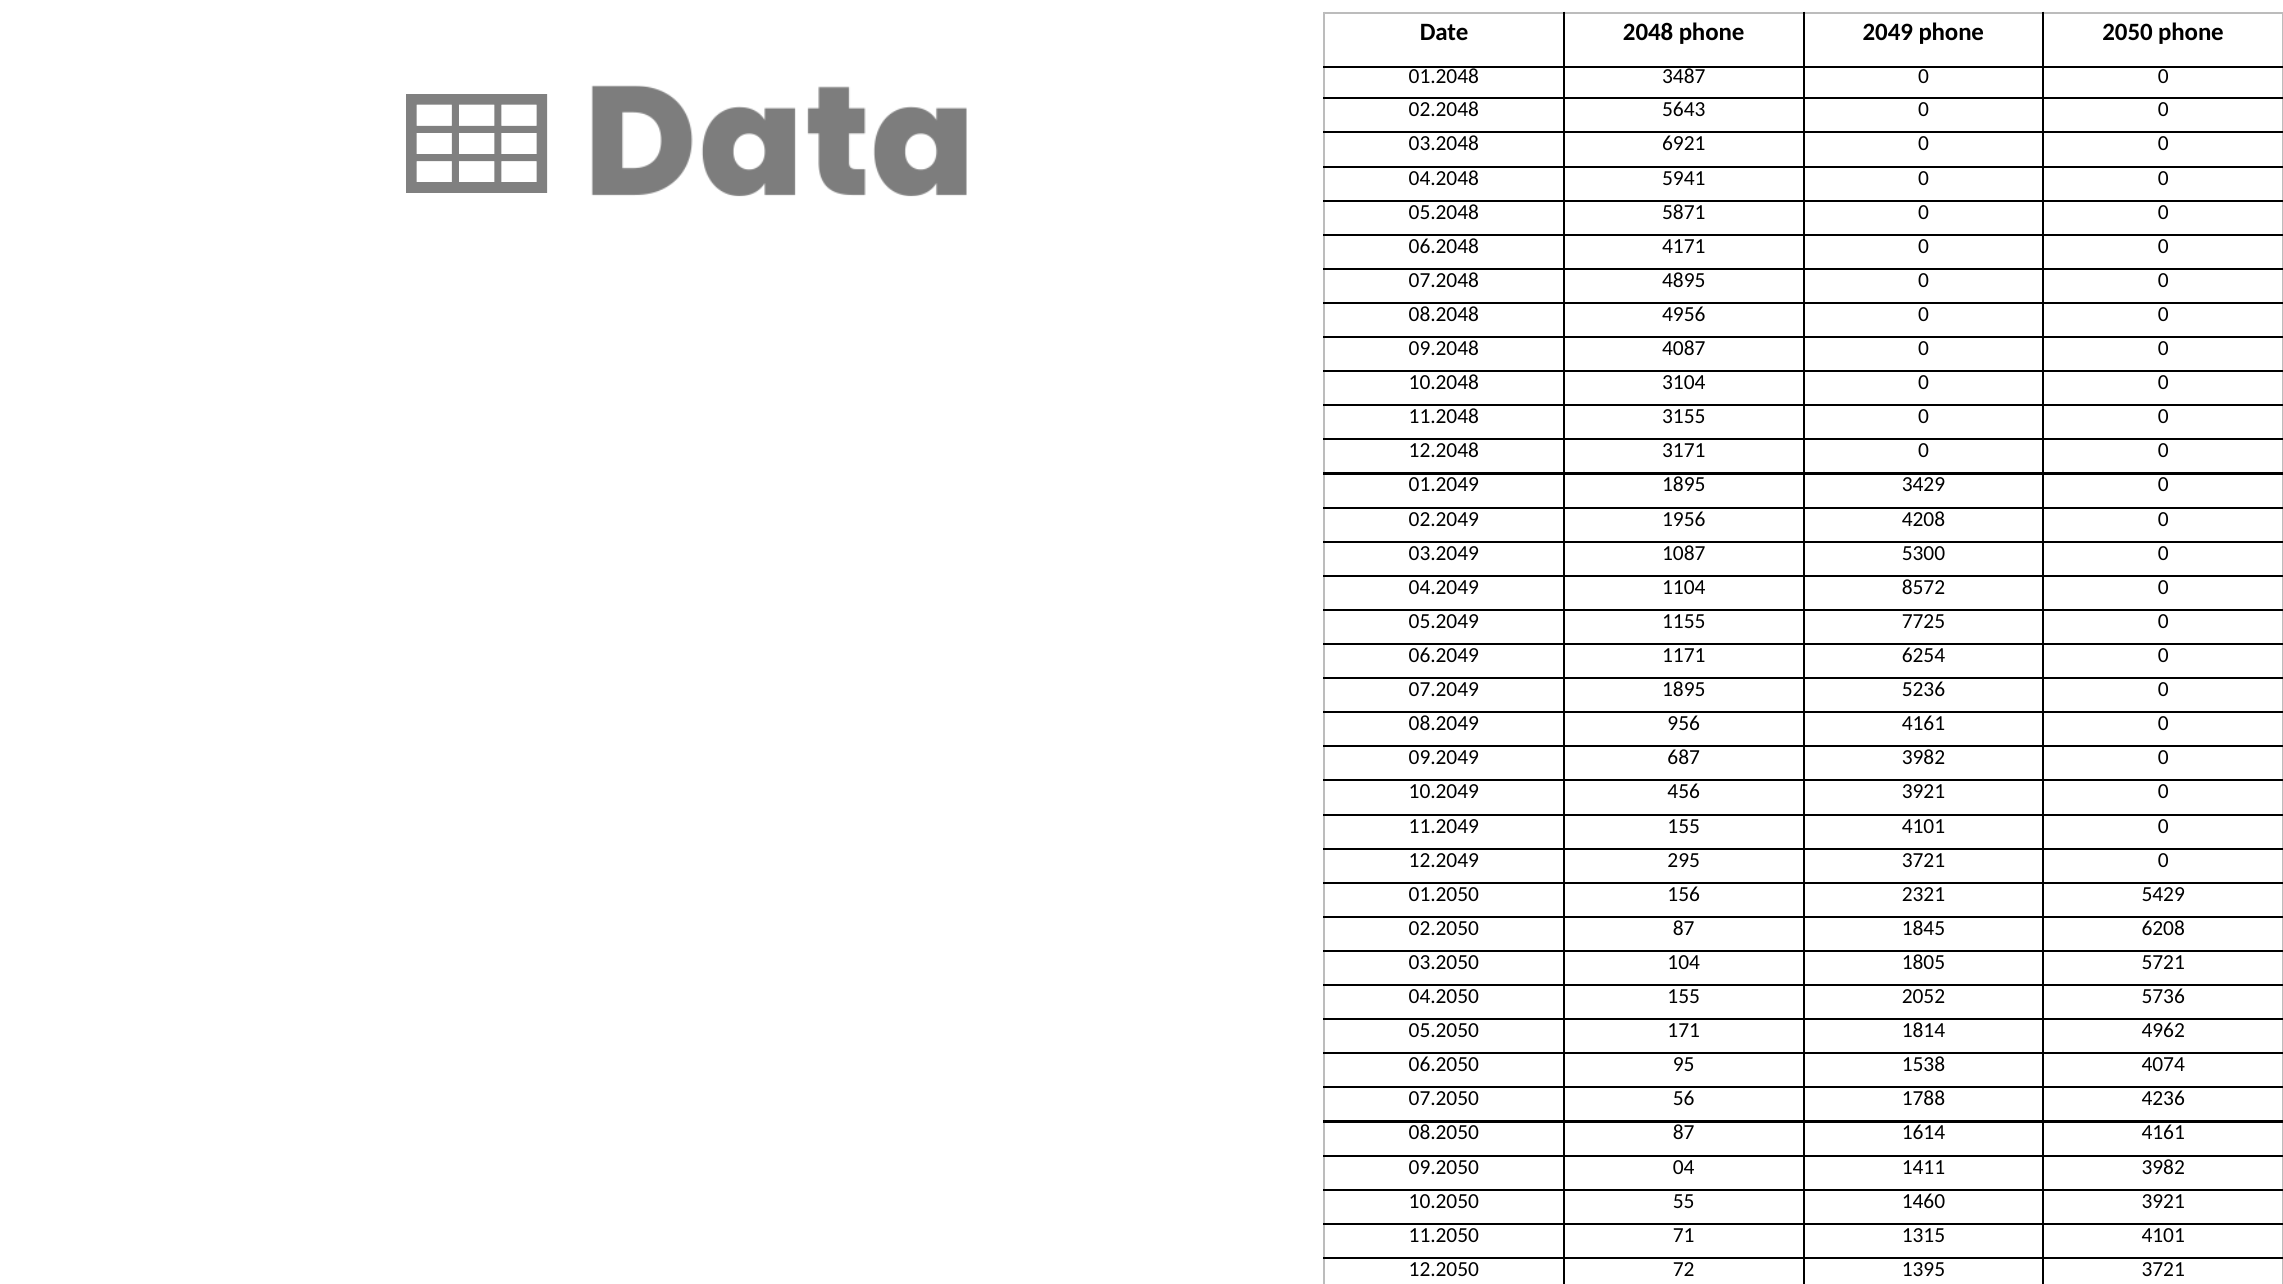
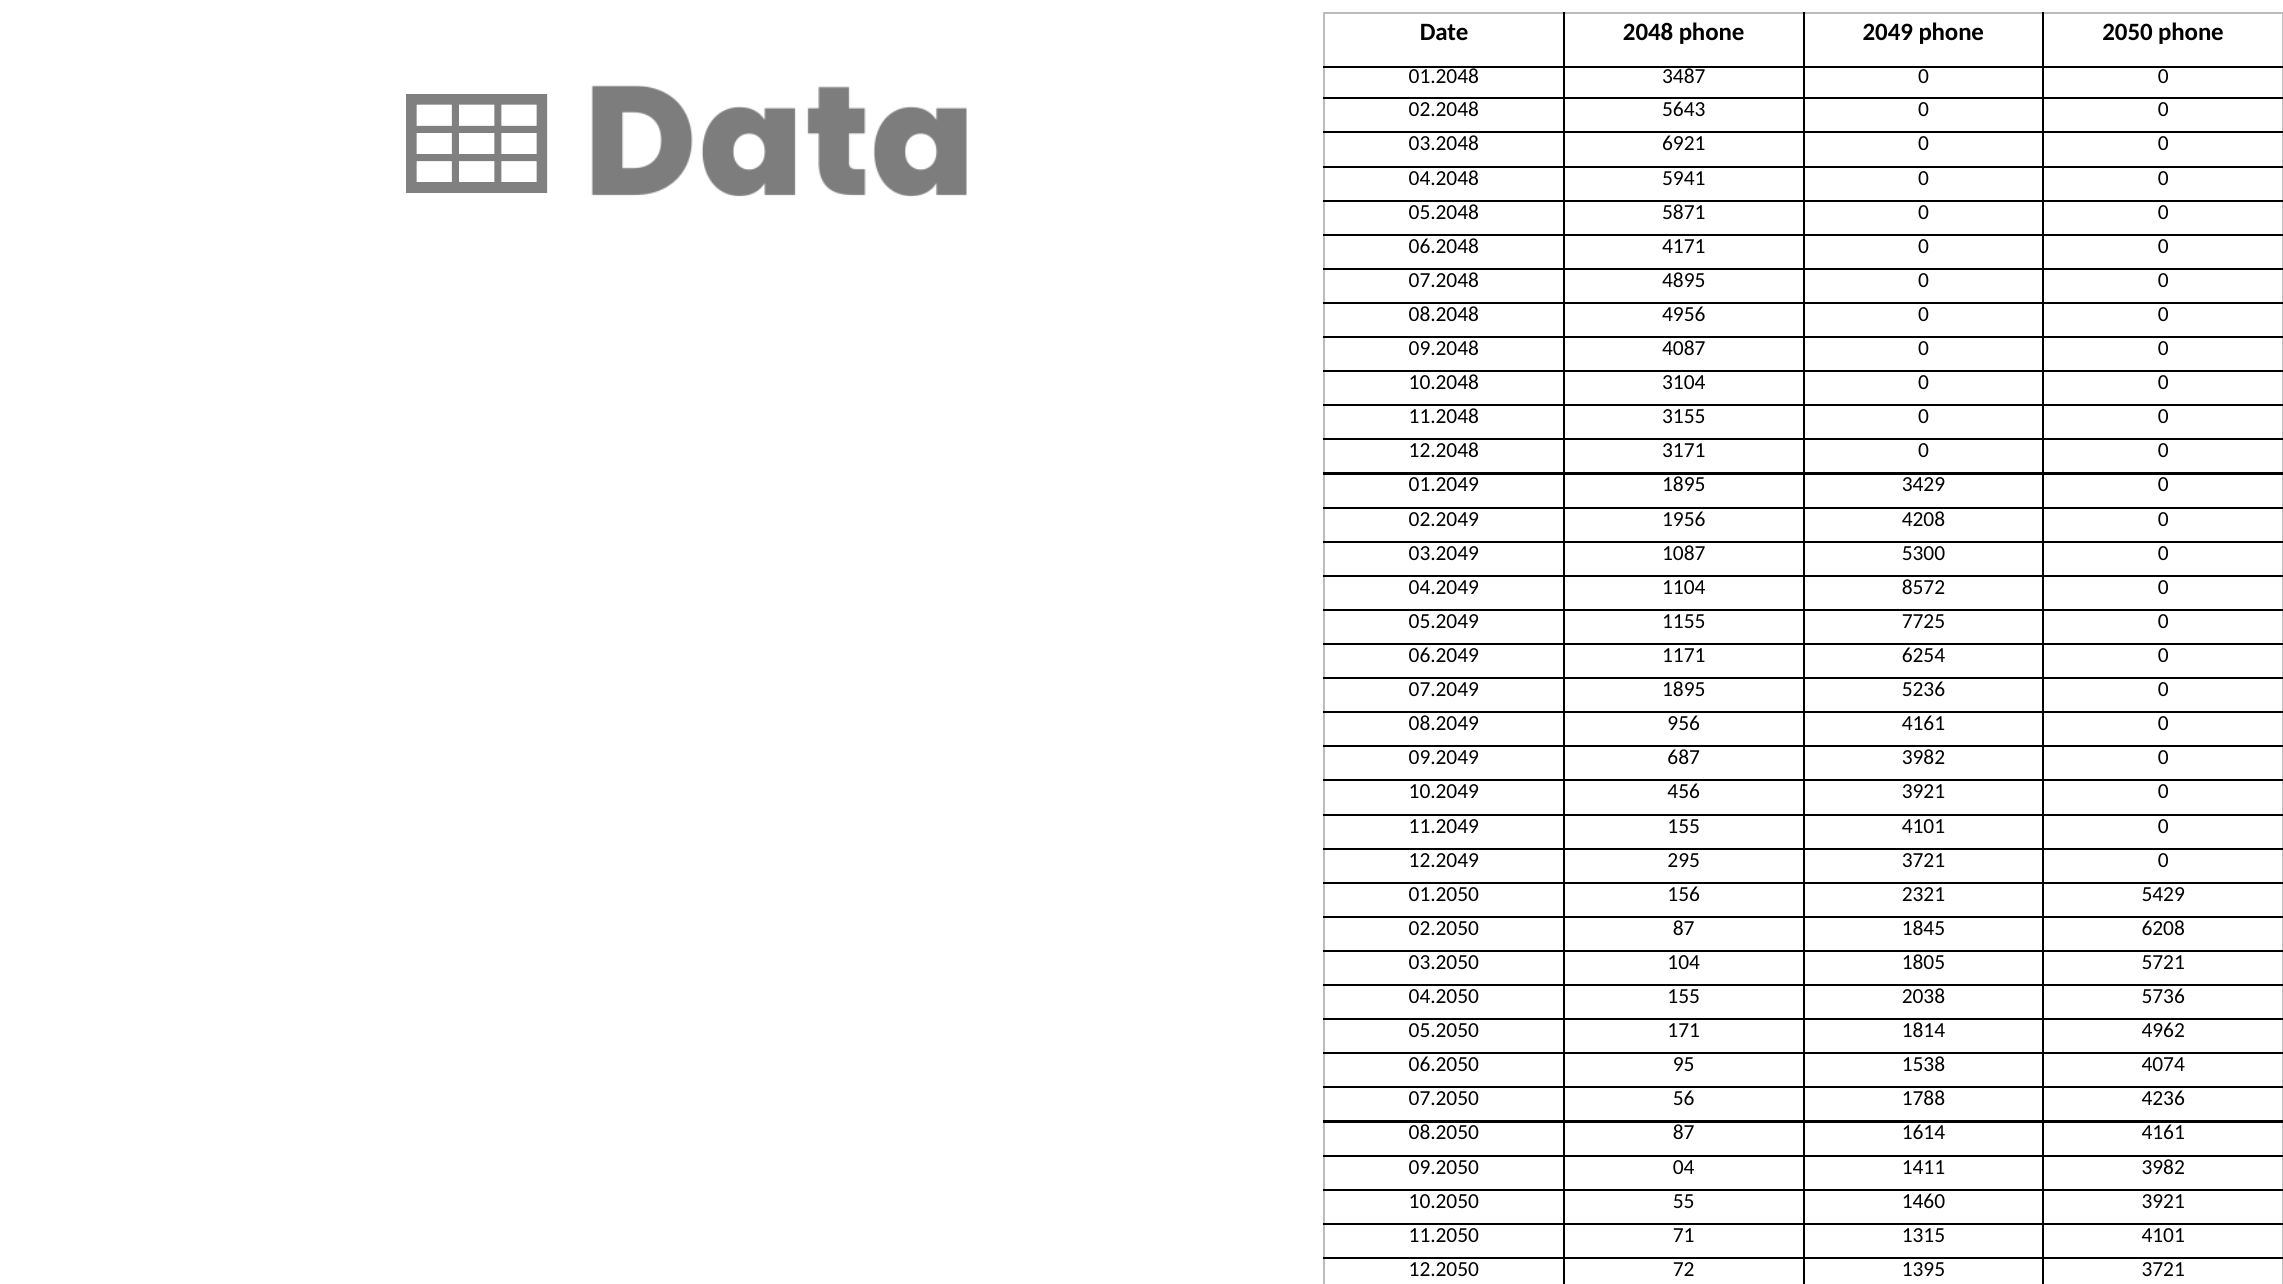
2052: 2052 -> 2038 (1923, 997)
